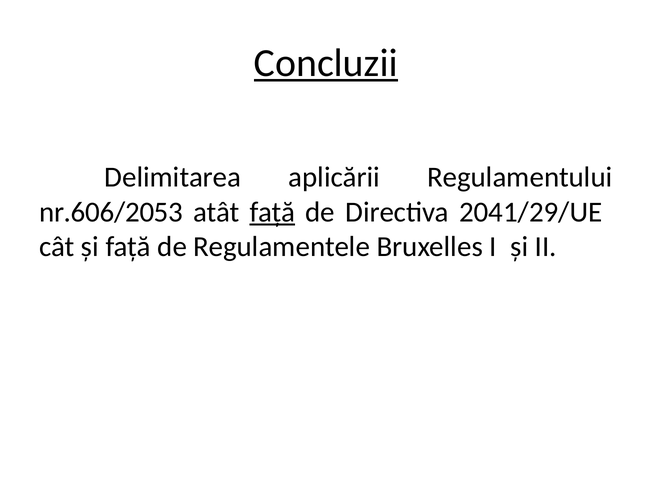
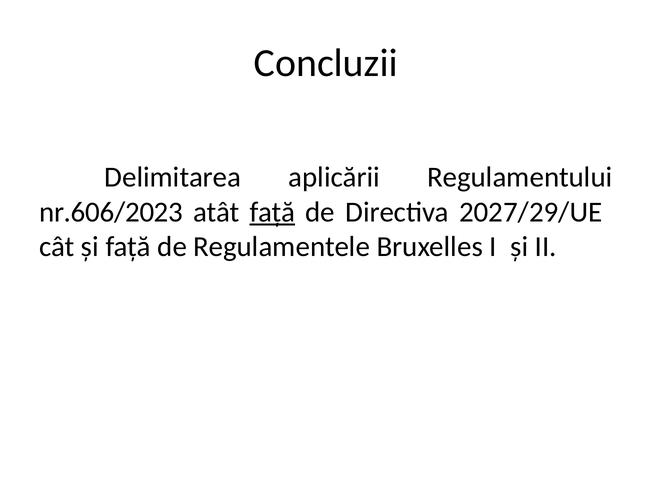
Concluzii underline: present -> none (326, 63)
nr.606/2053: nr.606/2053 -> nr.606/2023 (111, 212)
2041/29/UE: 2041/29/UE -> 2027/29/UE (531, 212)
